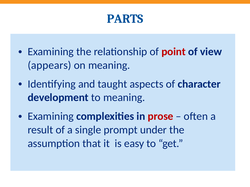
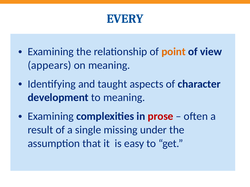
PARTS: PARTS -> EVERY (125, 19)
point colour: red -> orange (174, 52)
prompt: prompt -> missing (121, 130)
